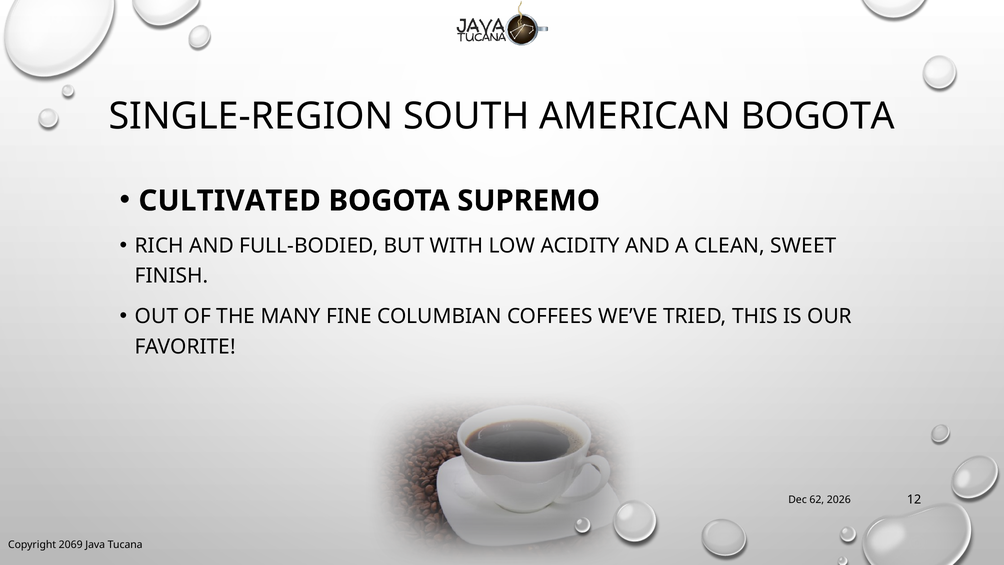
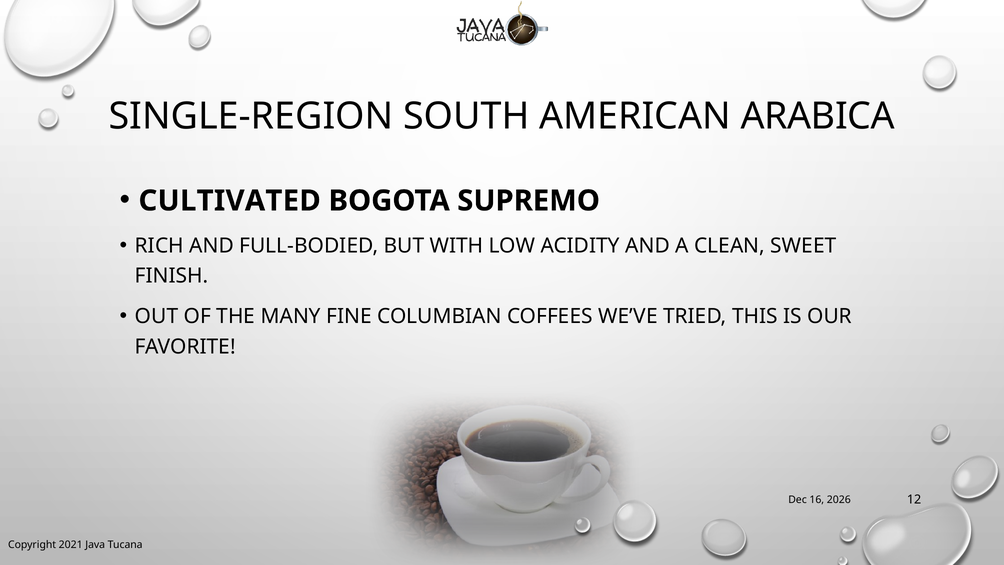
AMERICAN BOGOTA: BOGOTA -> ARABICA (818, 116)
62: 62 -> 16 (817, 499)
2069: 2069 -> 2021 (71, 545)
